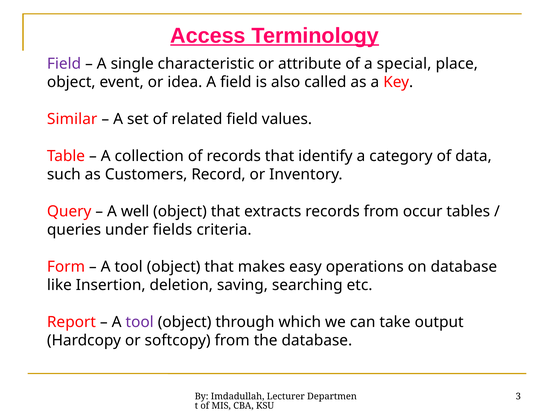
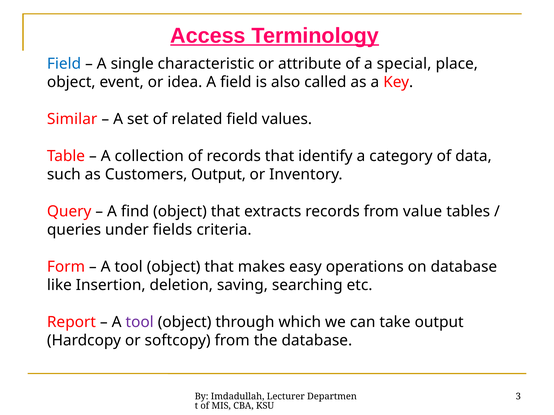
Field colour: purple -> blue (64, 64)
Customers Record: Record -> Output (219, 175)
well: well -> find (135, 212)
occur: occur -> value (423, 212)
